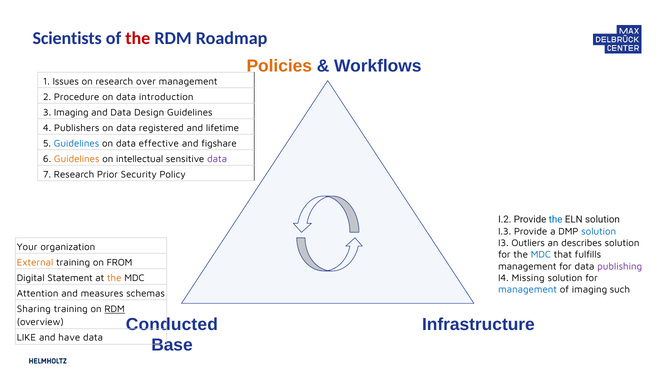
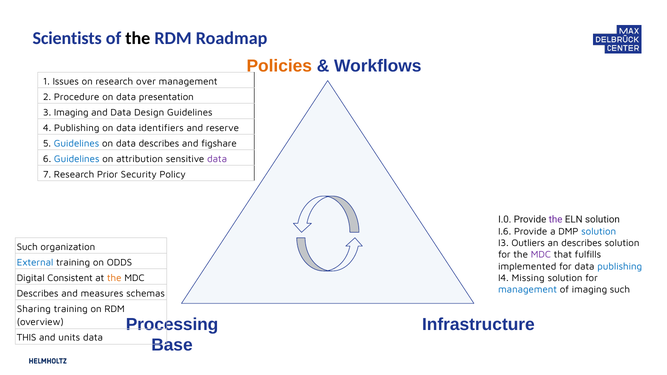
the colour: red -> black (138, 38)
introduction: introduction -> presentation (166, 97)
4 Publishers: Publishers -> Publishing (77, 128)
registered: registered -> identifiers (161, 128)
lifetime: lifetime -> reserve (222, 128)
data effective: effective -> describes (159, 143)
Guidelines colour: orange -> blue (77, 159)
intellectual: intellectual -> attribution (140, 159)
I.2: I.2 -> I.0 (505, 220)
the colour: blue -> purple (556, 220)
I.3: I.3 -> I.6 (505, 231)
Your: Your -> Such (27, 247)
MDC colour: blue -> purple (541, 255)
External colour: orange -> blue (35, 263)
FROM: FROM -> ODDS (119, 263)
management: management -> implemented (527, 266)
publishing colour: purple -> blue (620, 266)
Statement: Statement -> Consistent (70, 278)
Attention: Attention -> Describes (38, 294)
RDM underline: present -> none (115, 309)
Conducted: Conducted -> Processing (172, 324)
LIKE: LIKE -> THIS (27, 338)
have: have -> units (69, 338)
